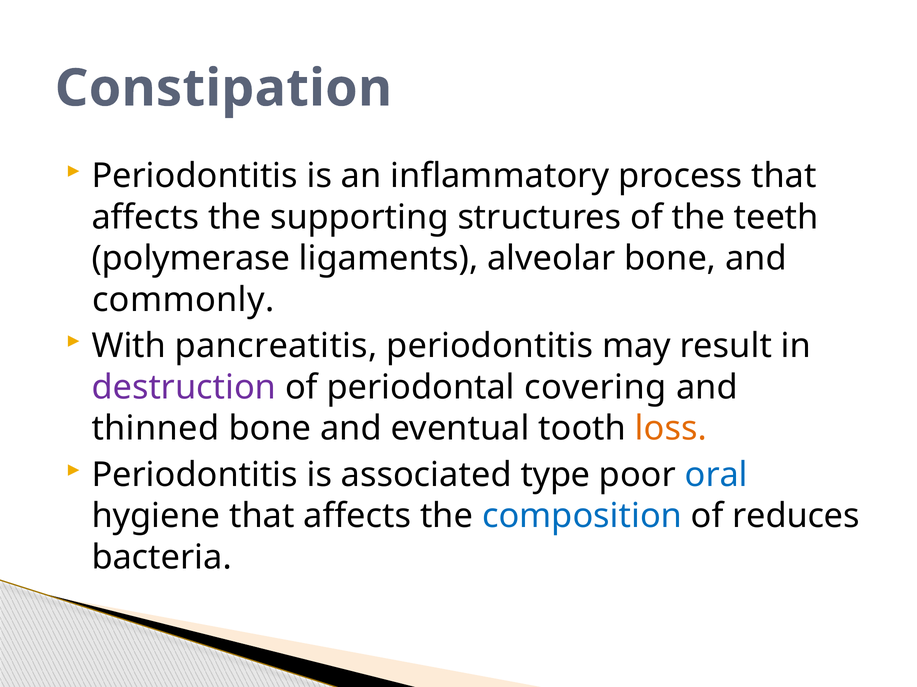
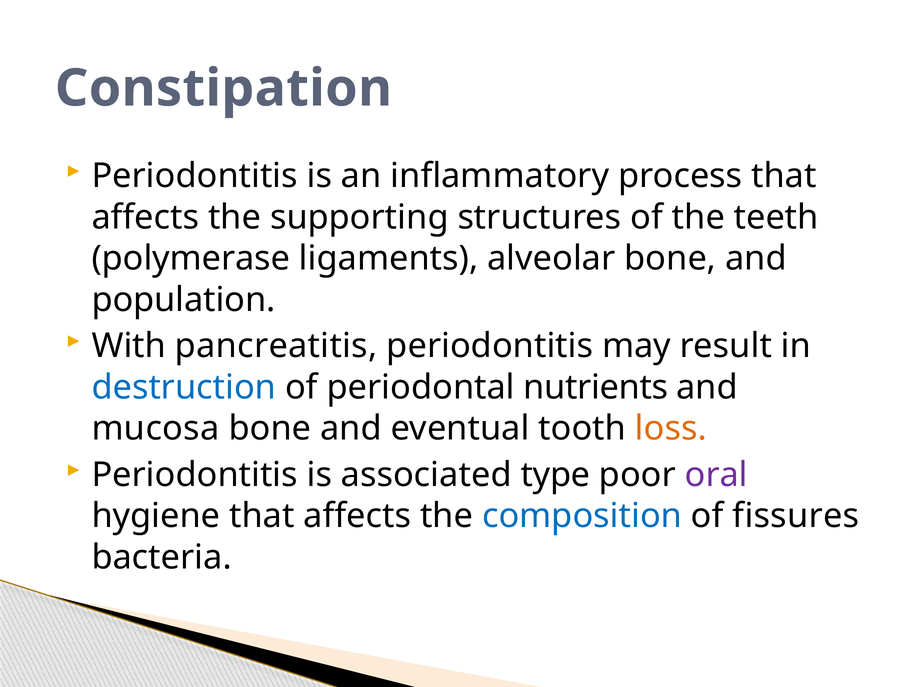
commonly: commonly -> population (183, 300)
destruction colour: purple -> blue (184, 388)
covering: covering -> nutrients (596, 388)
thinned: thinned -> mucosa (156, 429)
oral colour: blue -> purple (716, 475)
reduces: reduces -> fissures (796, 517)
